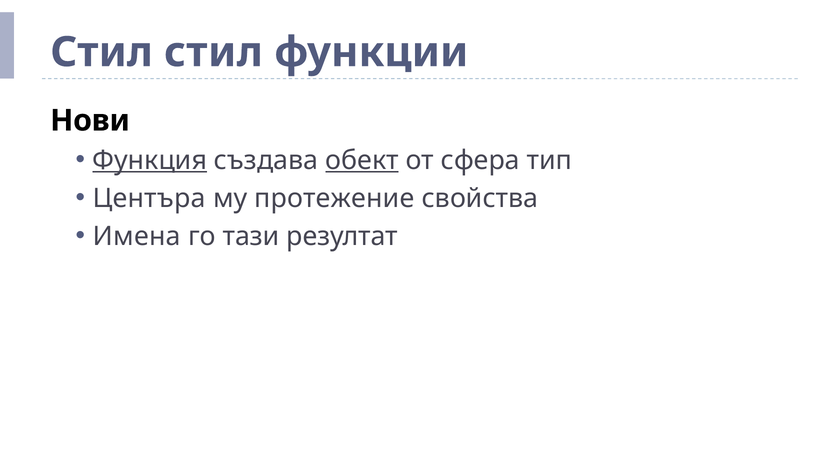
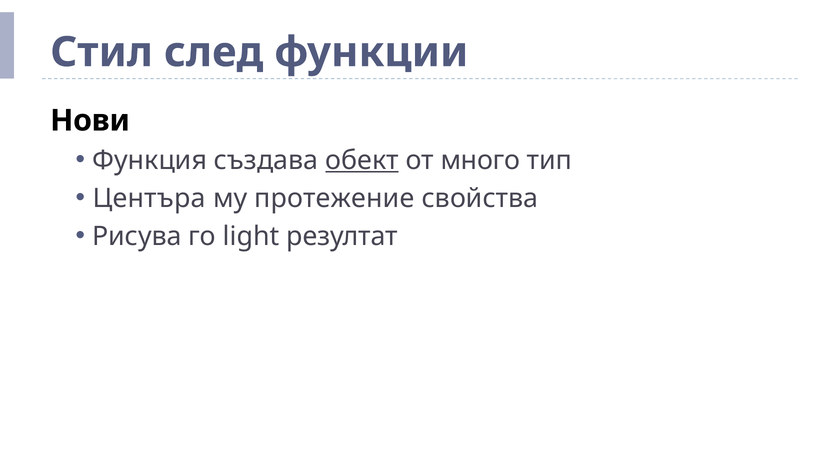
Стил стил: стил -> след (214, 52)
Функция underline: present -> none (150, 161)
сфера: сфера -> много (480, 161)
Имена: Имена -> Рисува (137, 237)
тази: тази -> light (251, 237)
